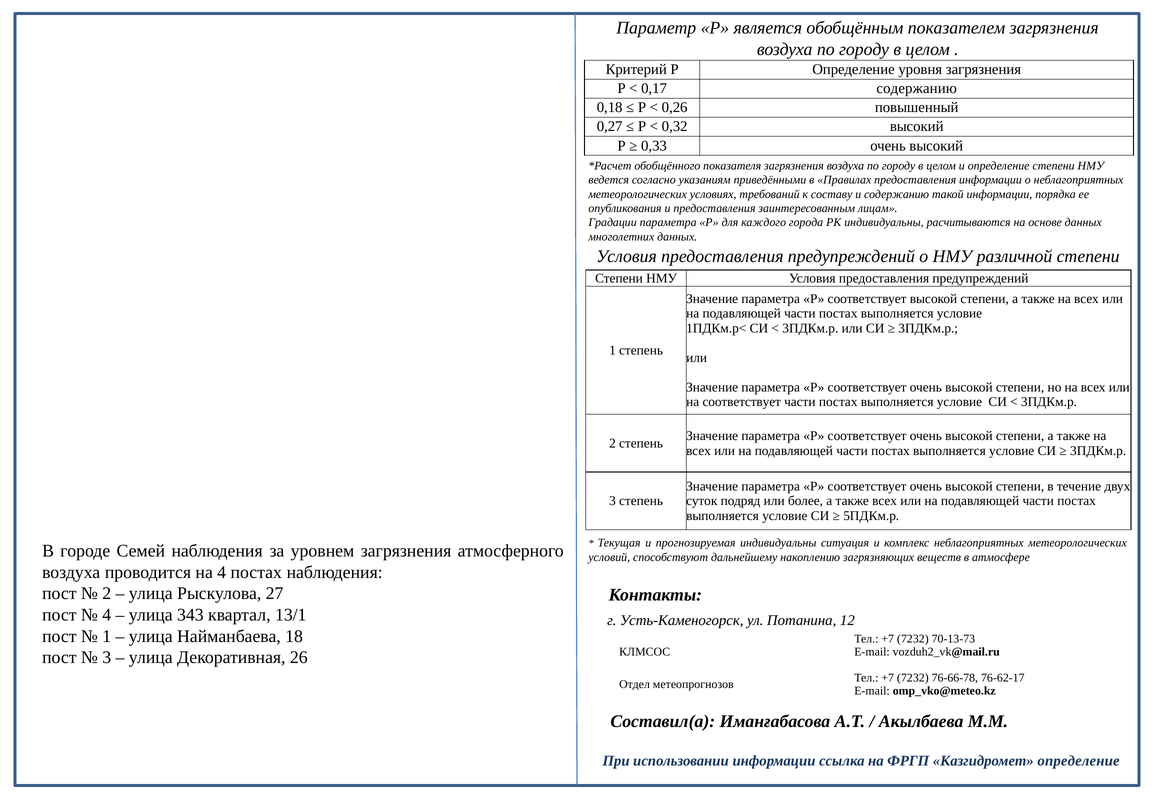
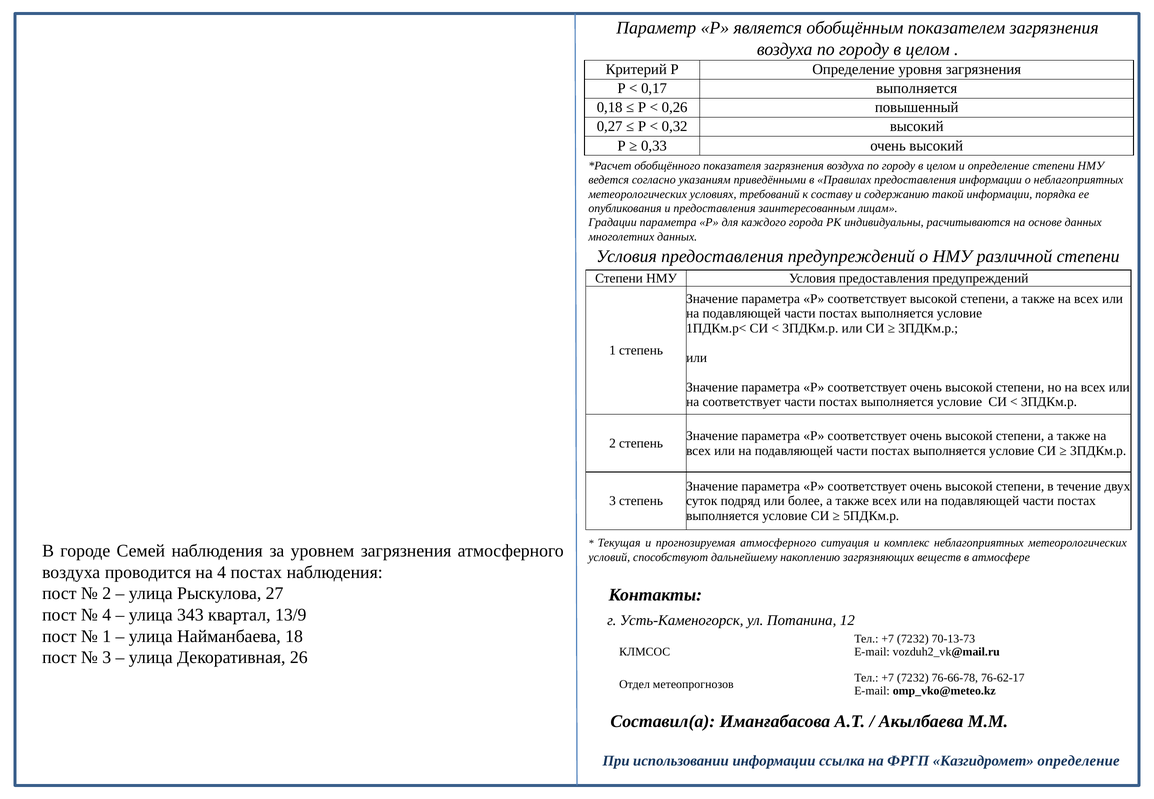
0,17 содержанию: содержанию -> выполняется (917, 89)
прогнозируемая индивидуальны: индивидуальны -> атмосферного (778, 543)
13/1: 13/1 -> 13/9 (291, 615)
